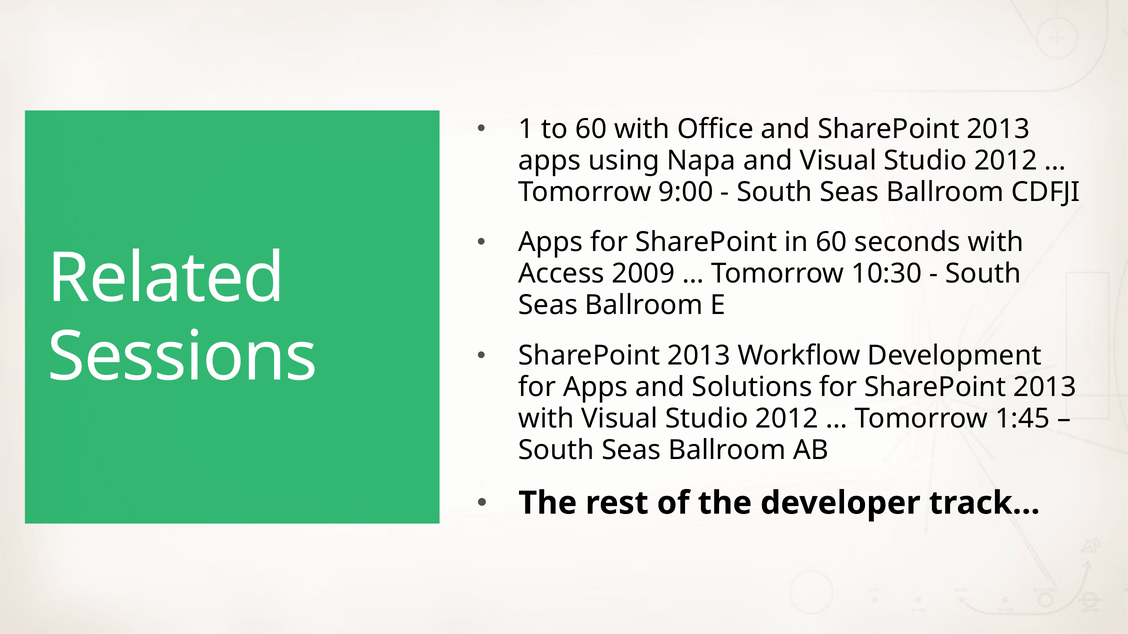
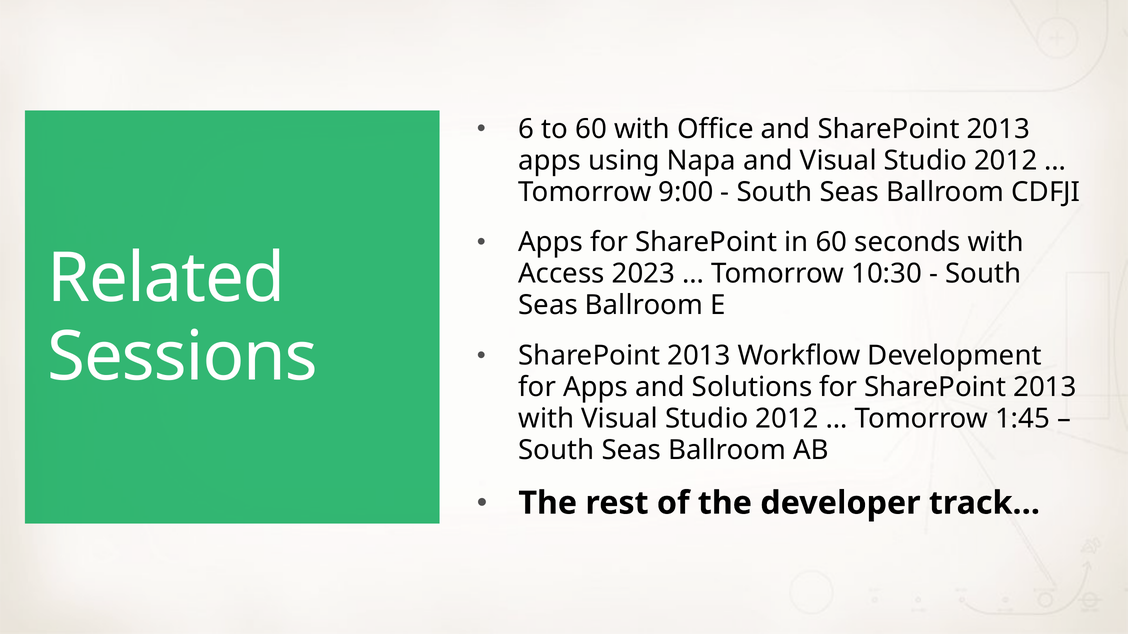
1: 1 -> 6 (526, 129)
2009: 2009 -> 2023 (643, 274)
